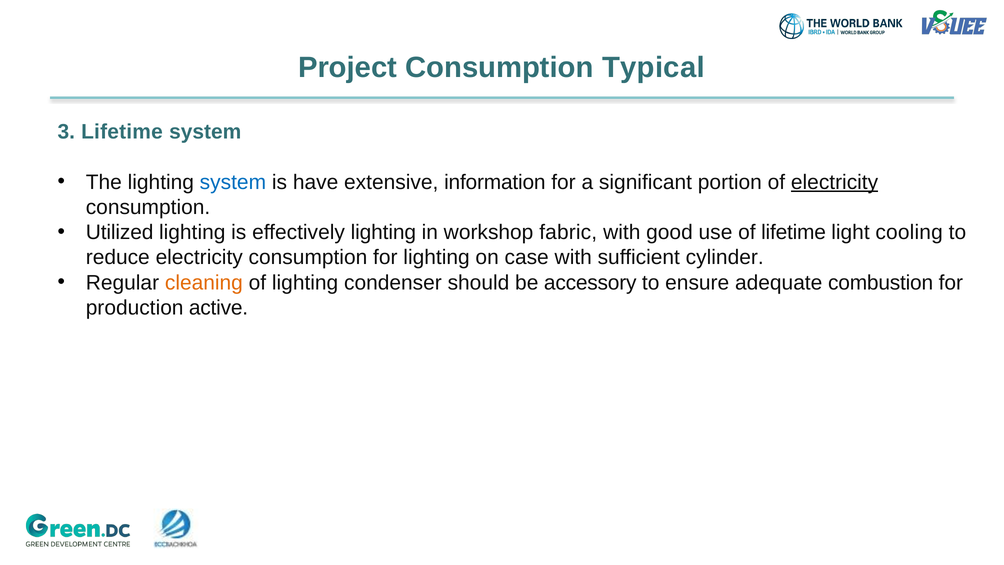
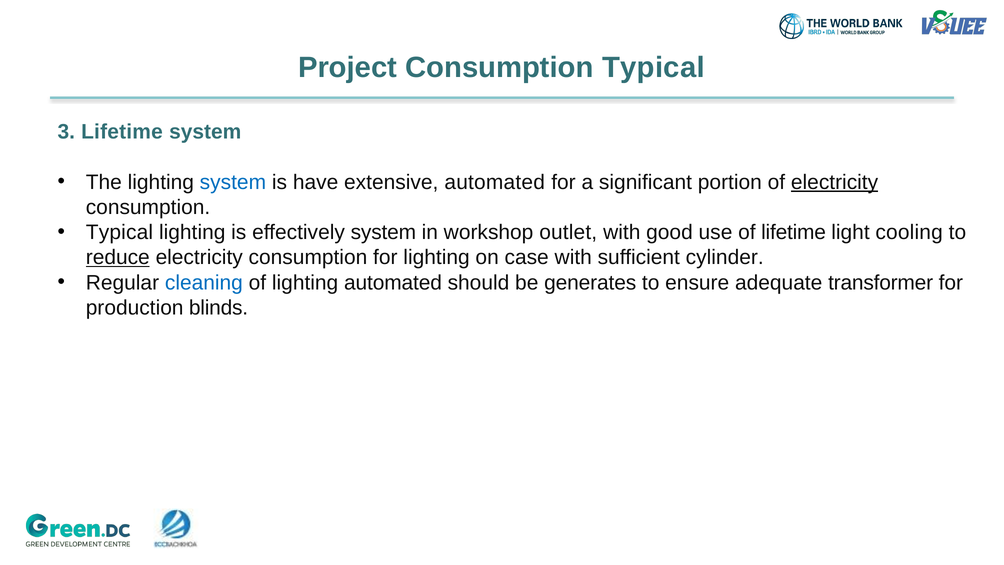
extensive information: information -> automated (495, 182)
Utilized: Utilized -> Typical (119, 232)
effectively lighting: lighting -> system (383, 232)
fabric: fabric -> outlet (568, 232)
reduce underline: none -> present (118, 257)
cleaning colour: orange -> blue (204, 283)
lighting condenser: condenser -> automated (393, 283)
accessory: accessory -> generates (590, 283)
combustion: combustion -> transformer (881, 283)
active: active -> blinds (219, 308)
